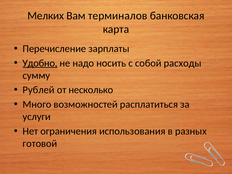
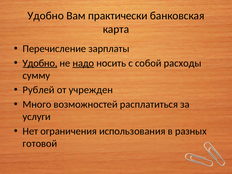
Мелких: Мелких -> Удобно (46, 16)
терминалов: терминалов -> практически (118, 16)
надо underline: none -> present (83, 63)
несколько: несколько -> учрежден (91, 90)
